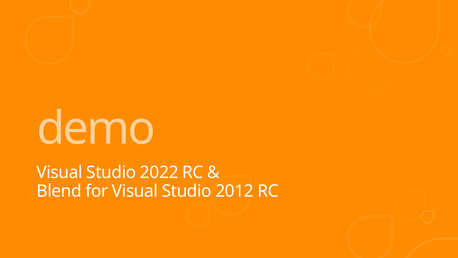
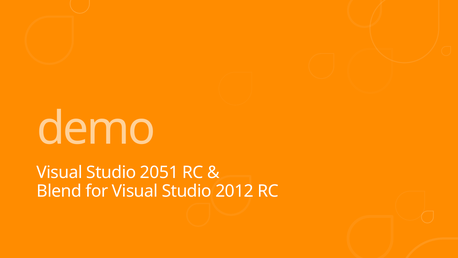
2022: 2022 -> 2051 (159, 172)
